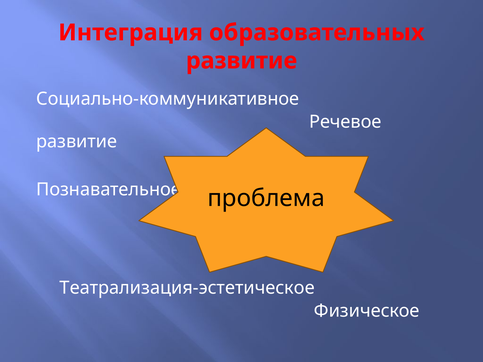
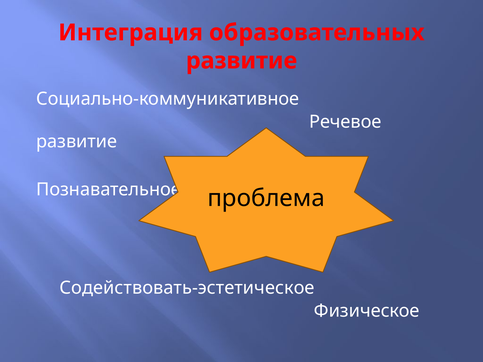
Театрализация-эстетическое: Театрализация-эстетическое -> Содействовать-эстетическое (187, 288)
